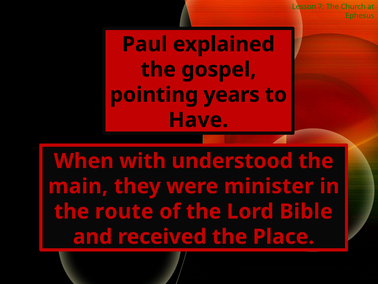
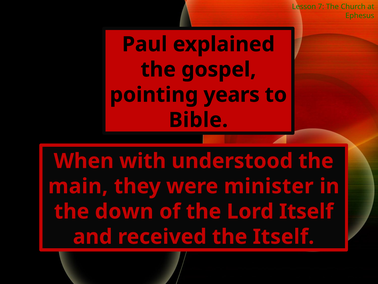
Have: Have -> Bible (198, 120)
route: route -> down (124, 211)
Lord Bible: Bible -> Itself (306, 211)
the Place: Place -> Itself (283, 236)
